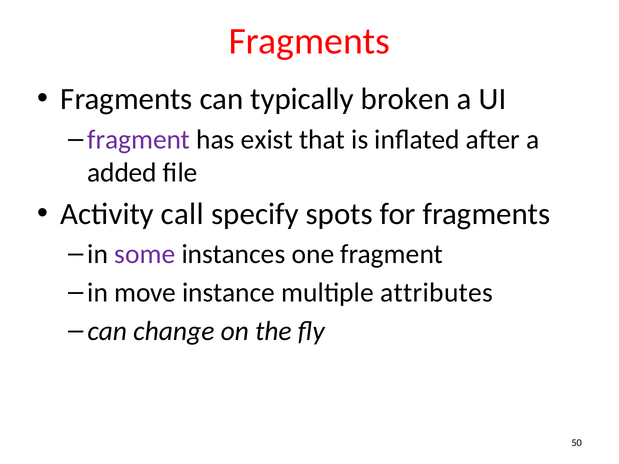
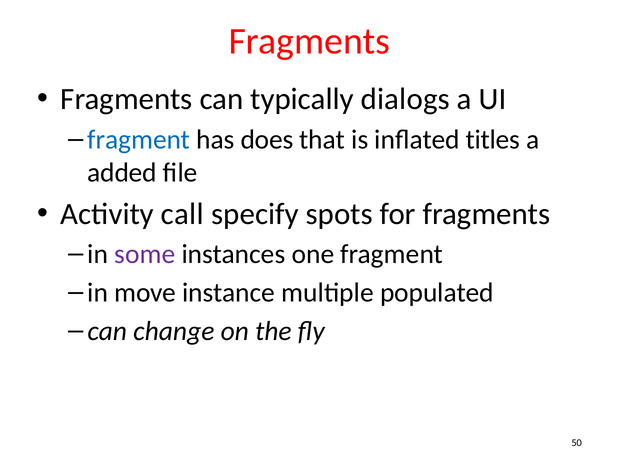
broken: broken -> dialogs (405, 99)
fragment colour: purple -> blue (139, 140)
exist: exist -> does (267, 140)
after: after -> titles (493, 140)
attributes: attributes -> populated (437, 293)
